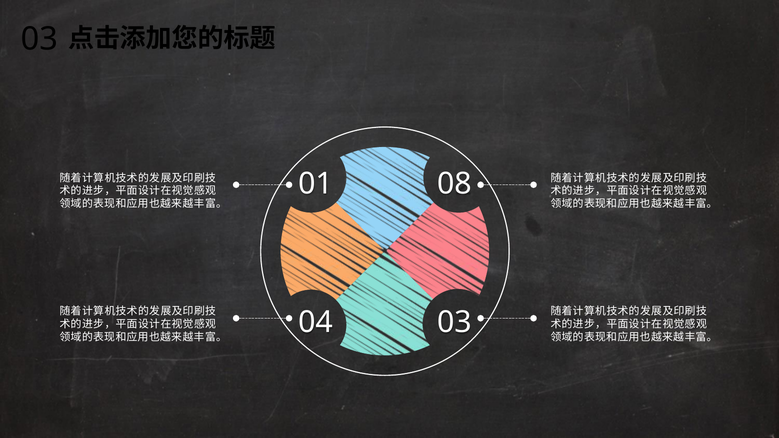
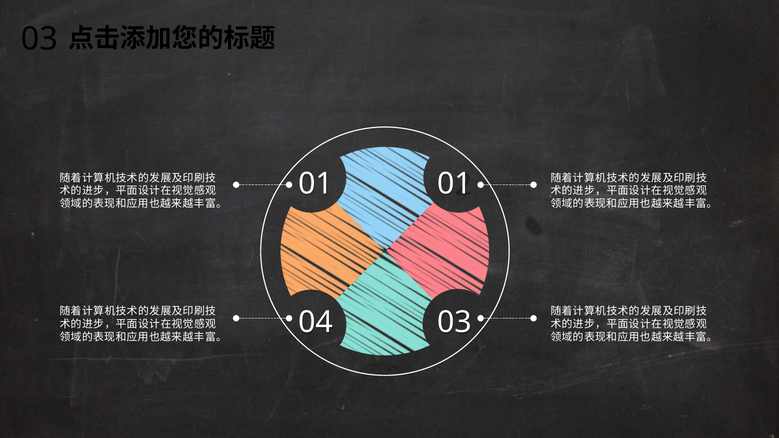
01 08: 08 -> 01 (454, 184)
